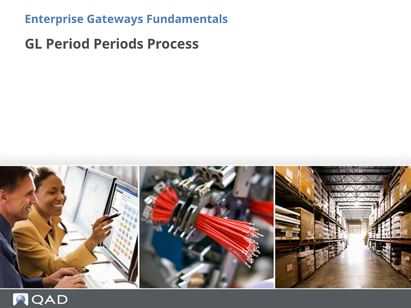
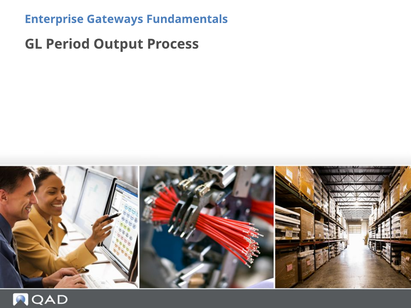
Periods: Periods -> Output (118, 44)
